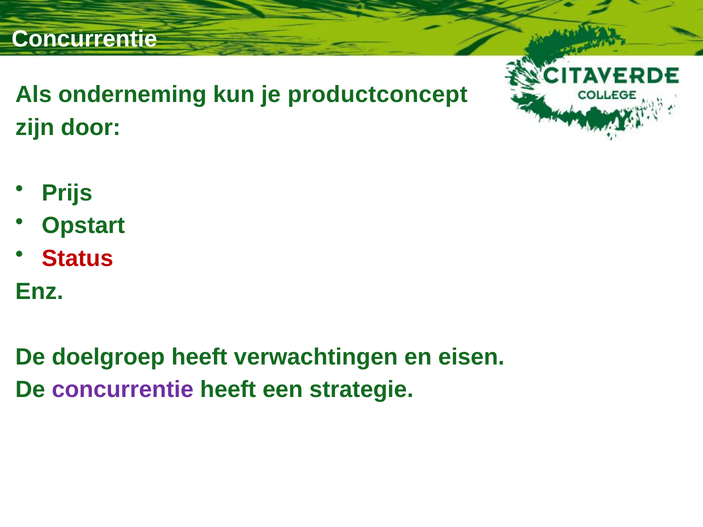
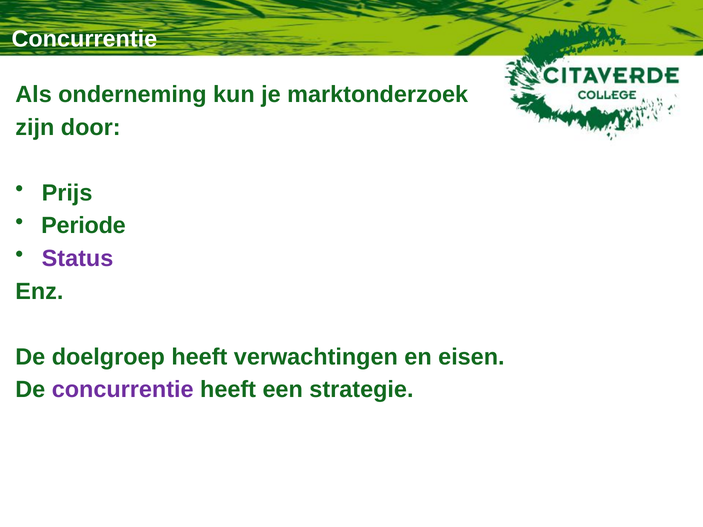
productconcept: productconcept -> marktonderzoek (378, 95)
Opstart: Opstart -> Periode (83, 226)
Status colour: red -> purple (78, 259)
